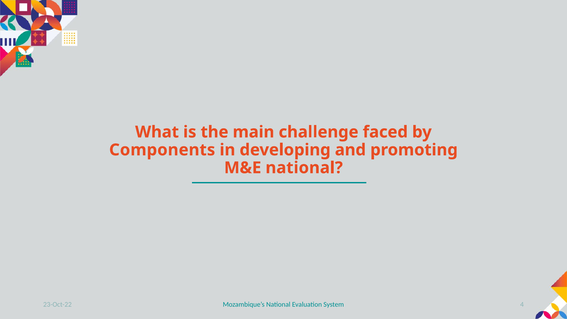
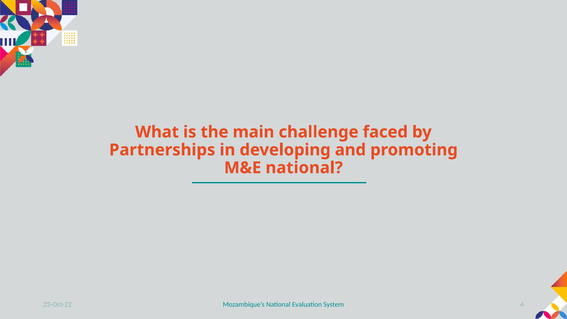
Components: Components -> Partnerships (162, 150)
